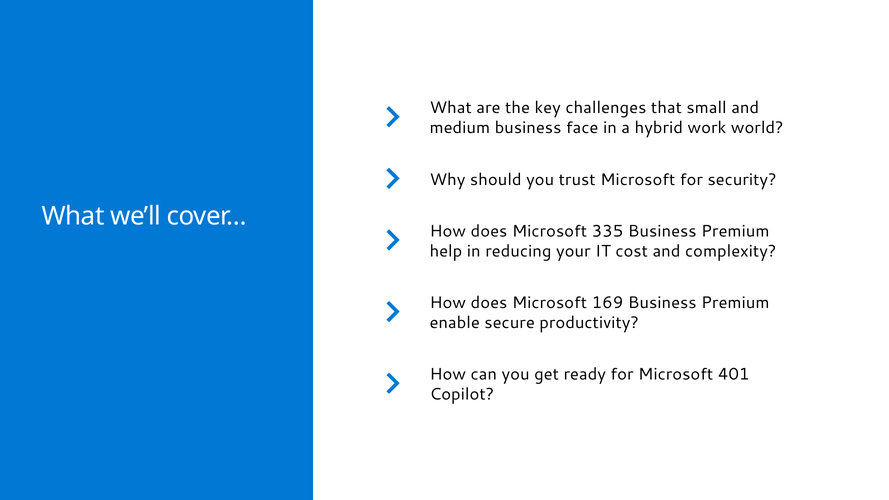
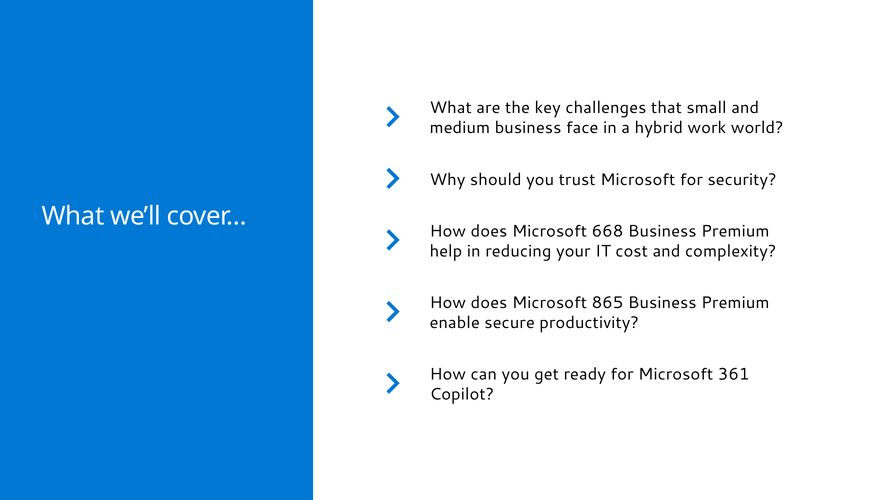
335: 335 -> 668 (607, 231)
169: 169 -> 865 (607, 303)
401: 401 -> 361 (734, 374)
